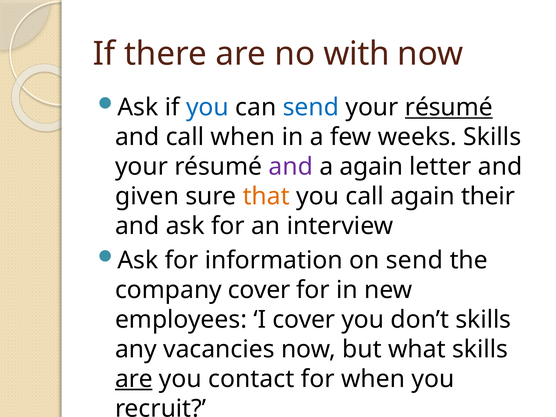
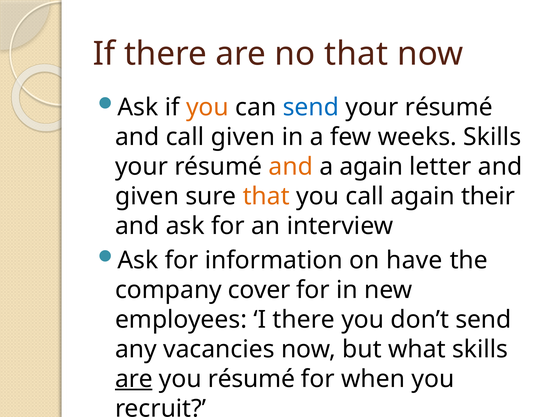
no with: with -> that (356, 54)
you colour: blue -> orange (207, 107)
résumé underline: present -> none (449, 107)
call when: when -> given (243, 137)
and colour: purple -> orange (291, 167)
on send: send -> have (414, 260)
I cover: cover -> there (304, 320)
don’t skills: skills -> send (483, 320)
you contact: contact -> résumé (251, 379)
